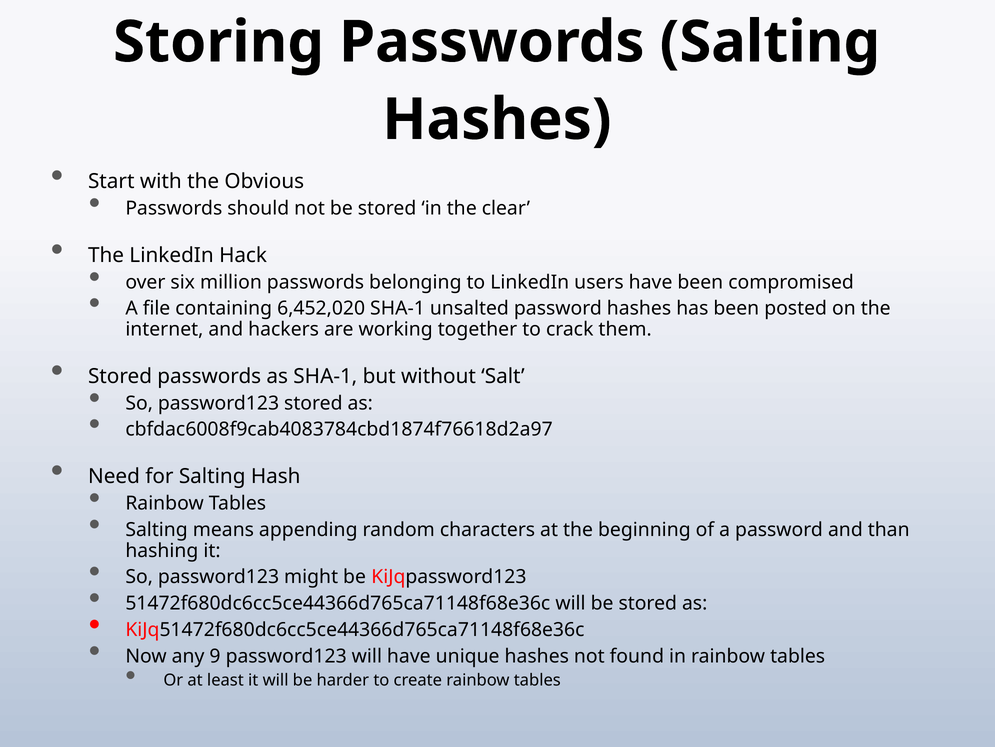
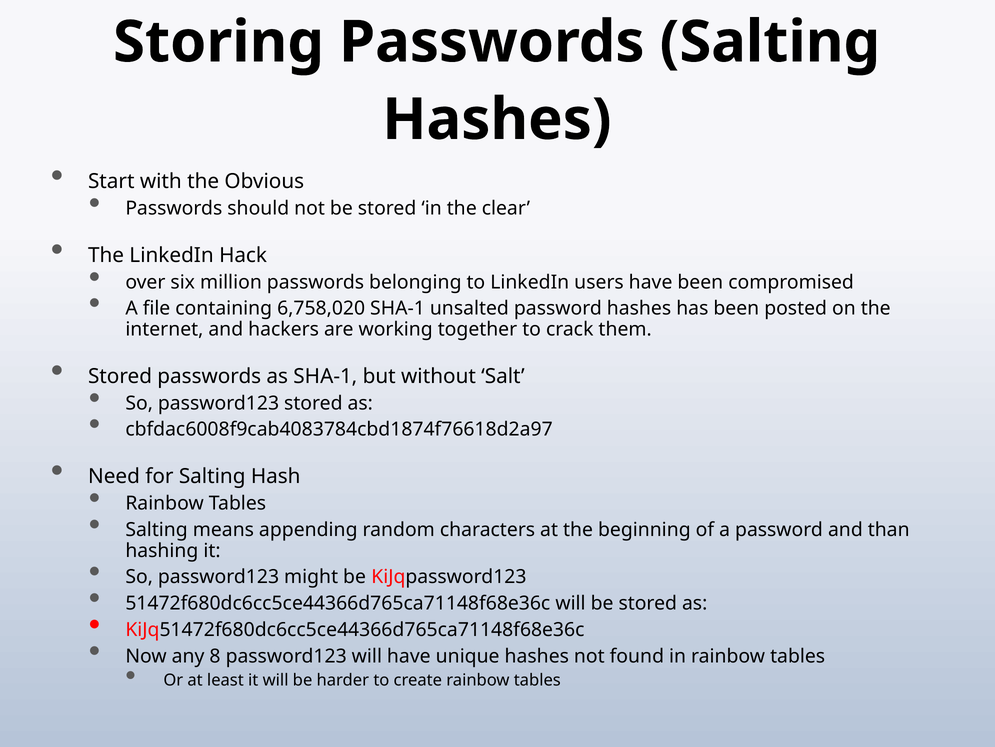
6,452,020: 6,452,020 -> 6,758,020 (321, 308)
9: 9 -> 8 (215, 656)
